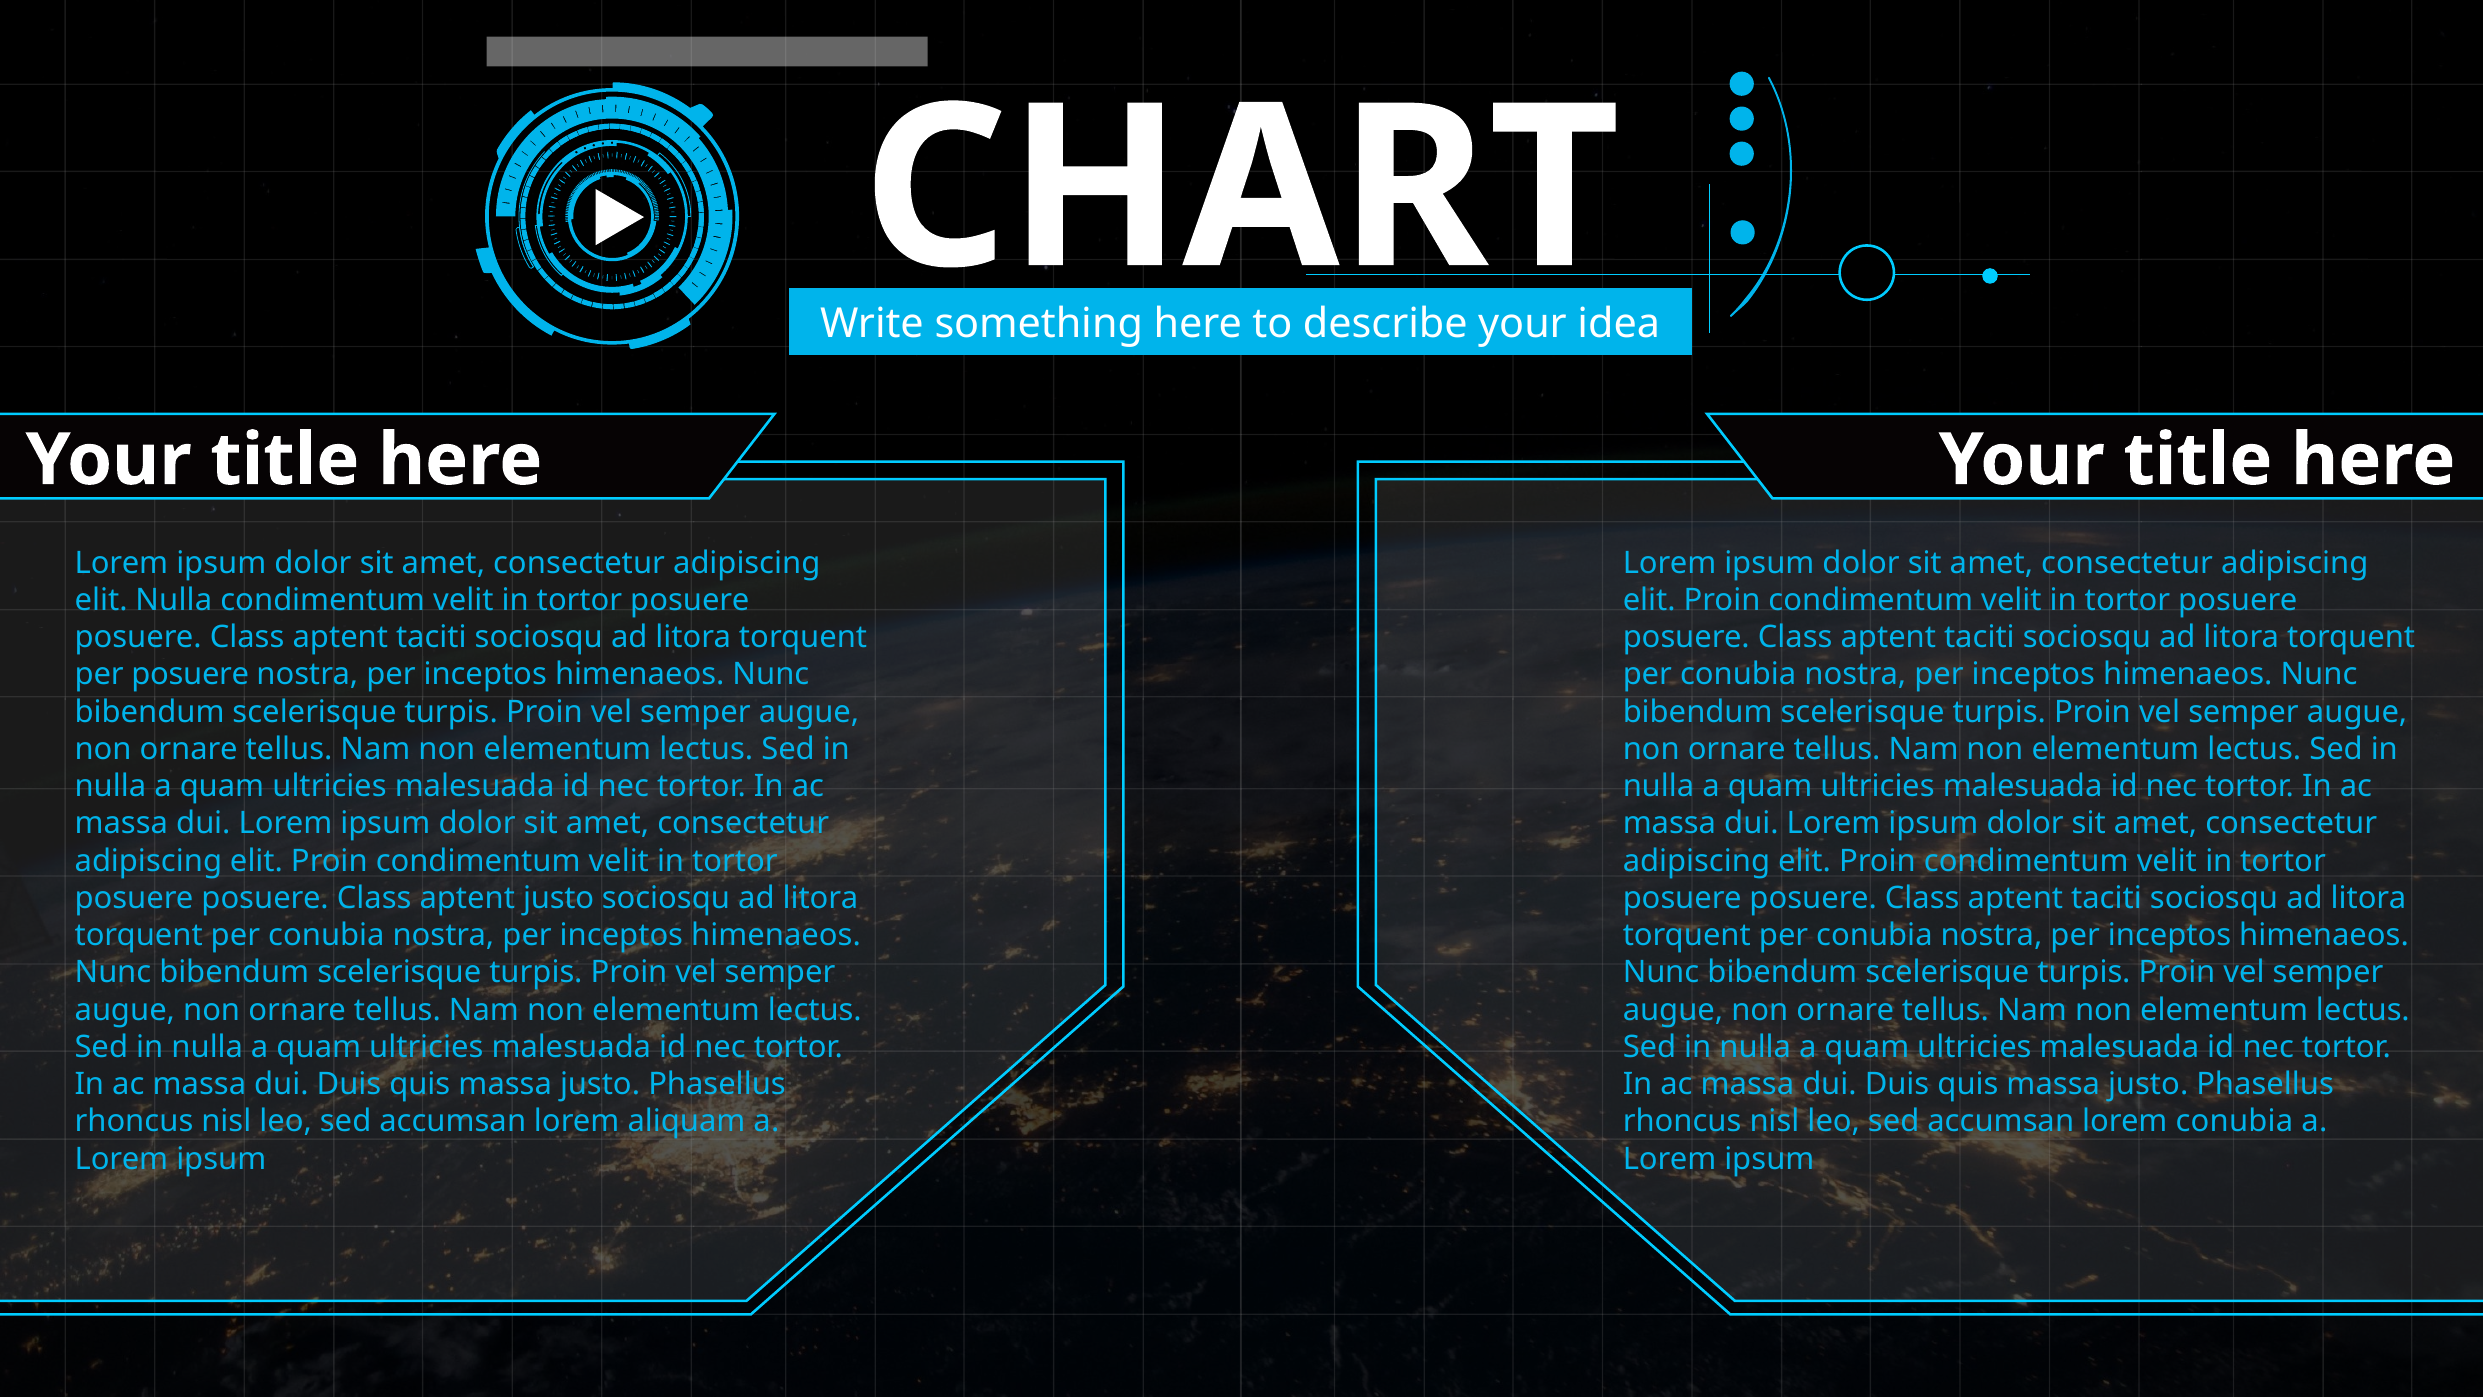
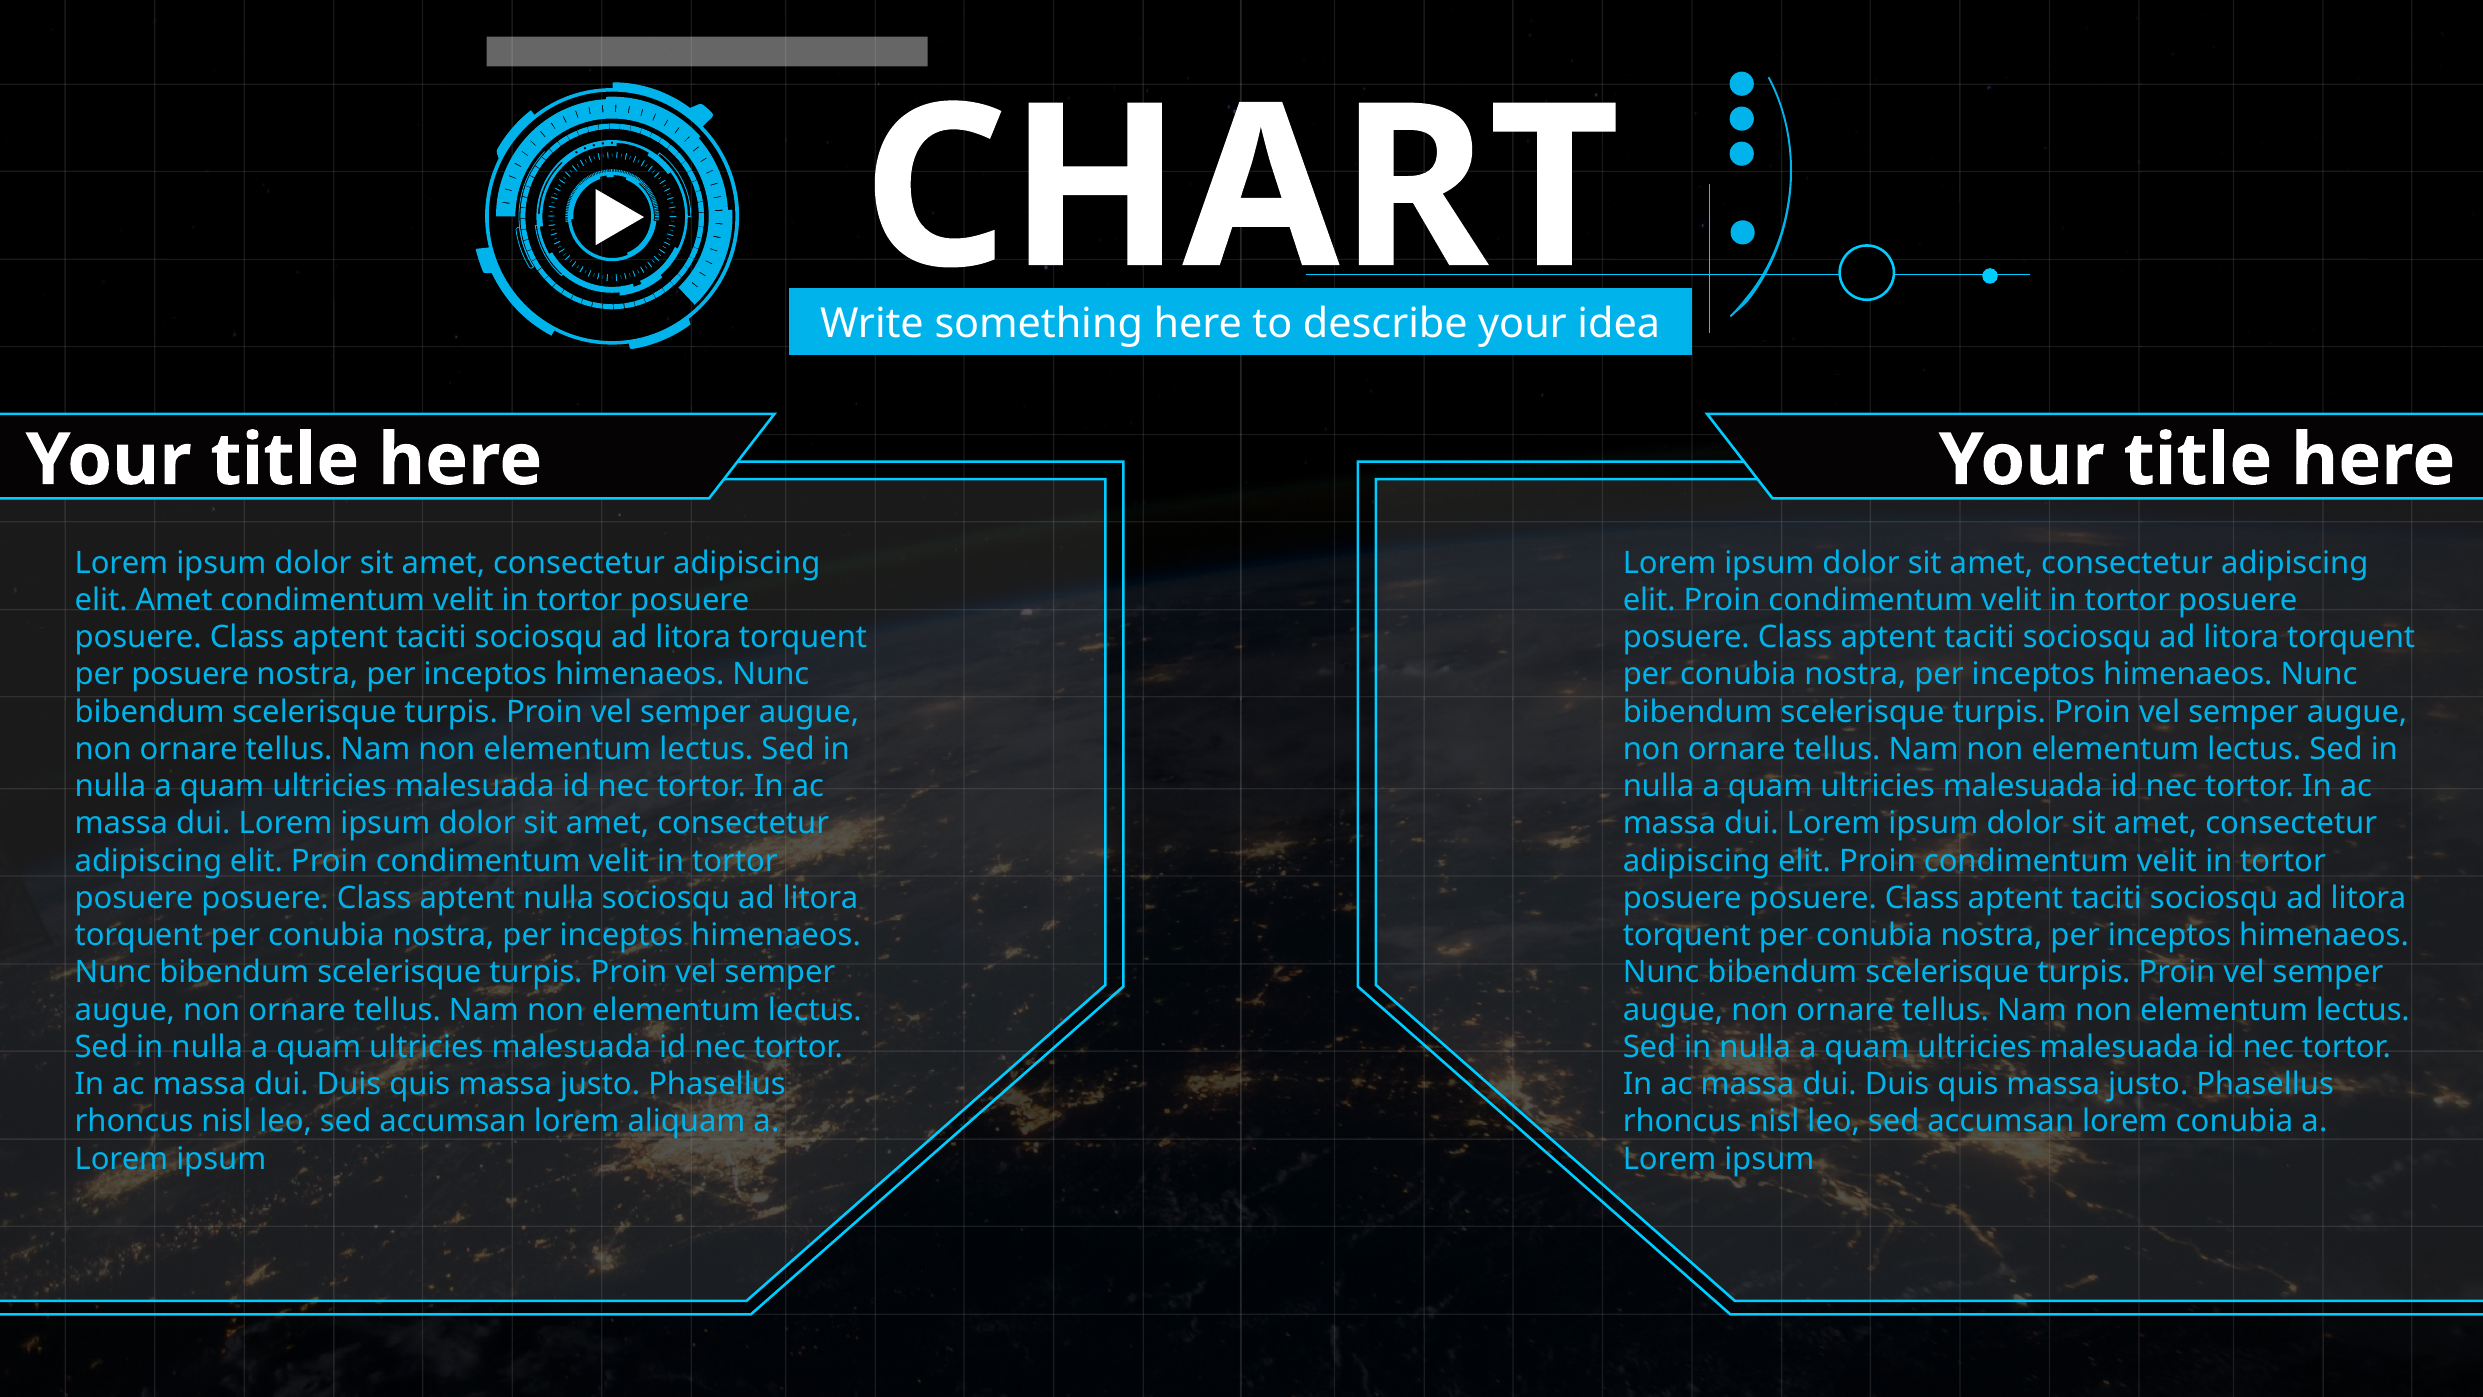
elit Nulla: Nulla -> Amet (174, 600)
aptent justo: justo -> nulla (559, 898)
